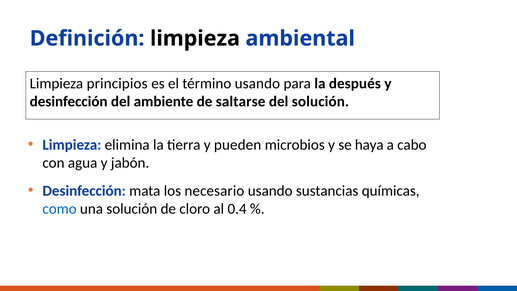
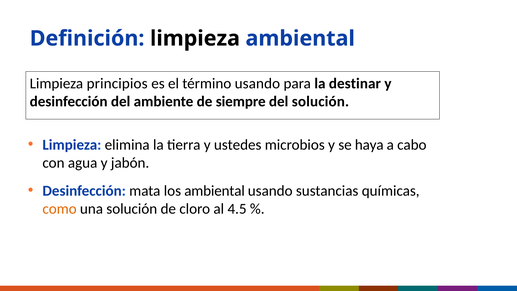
después: después -> destinar (355, 83)
saltarse: saltarse -> siempre (241, 102)
pueden: pueden -> ustedes (238, 145)
los necesario: necesario -> ambiental (215, 191)
como colour: blue -> orange (60, 209)
0.4: 0.4 -> 4.5 (237, 209)
